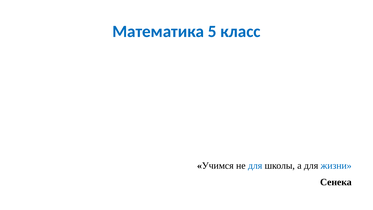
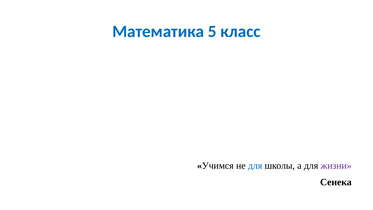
жизни colour: blue -> purple (336, 165)
